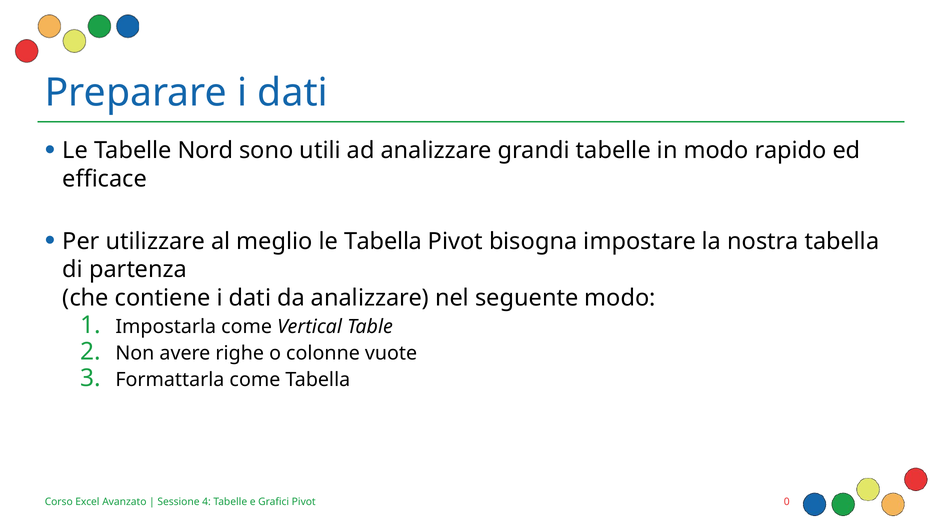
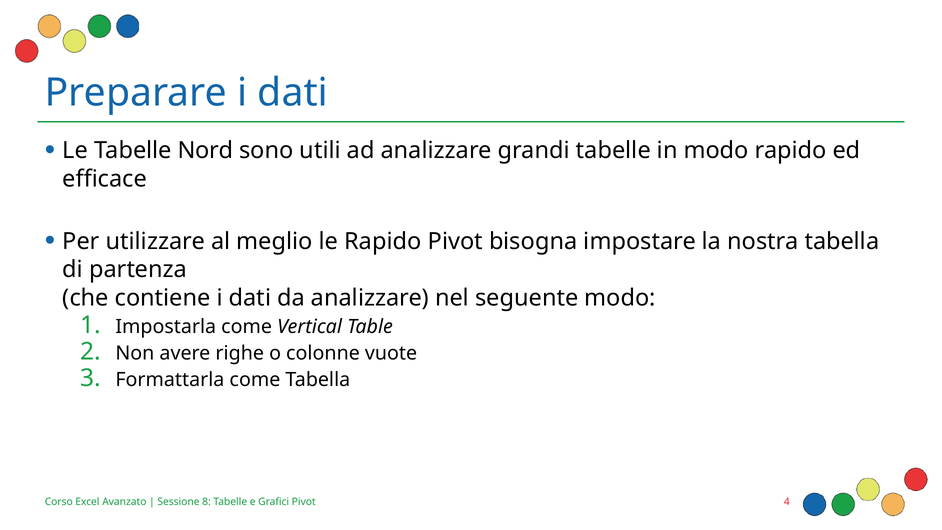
le Tabella: Tabella -> Rapido (383, 241)
4: 4 -> 8 (207, 502)
0: 0 -> 4 (787, 502)
